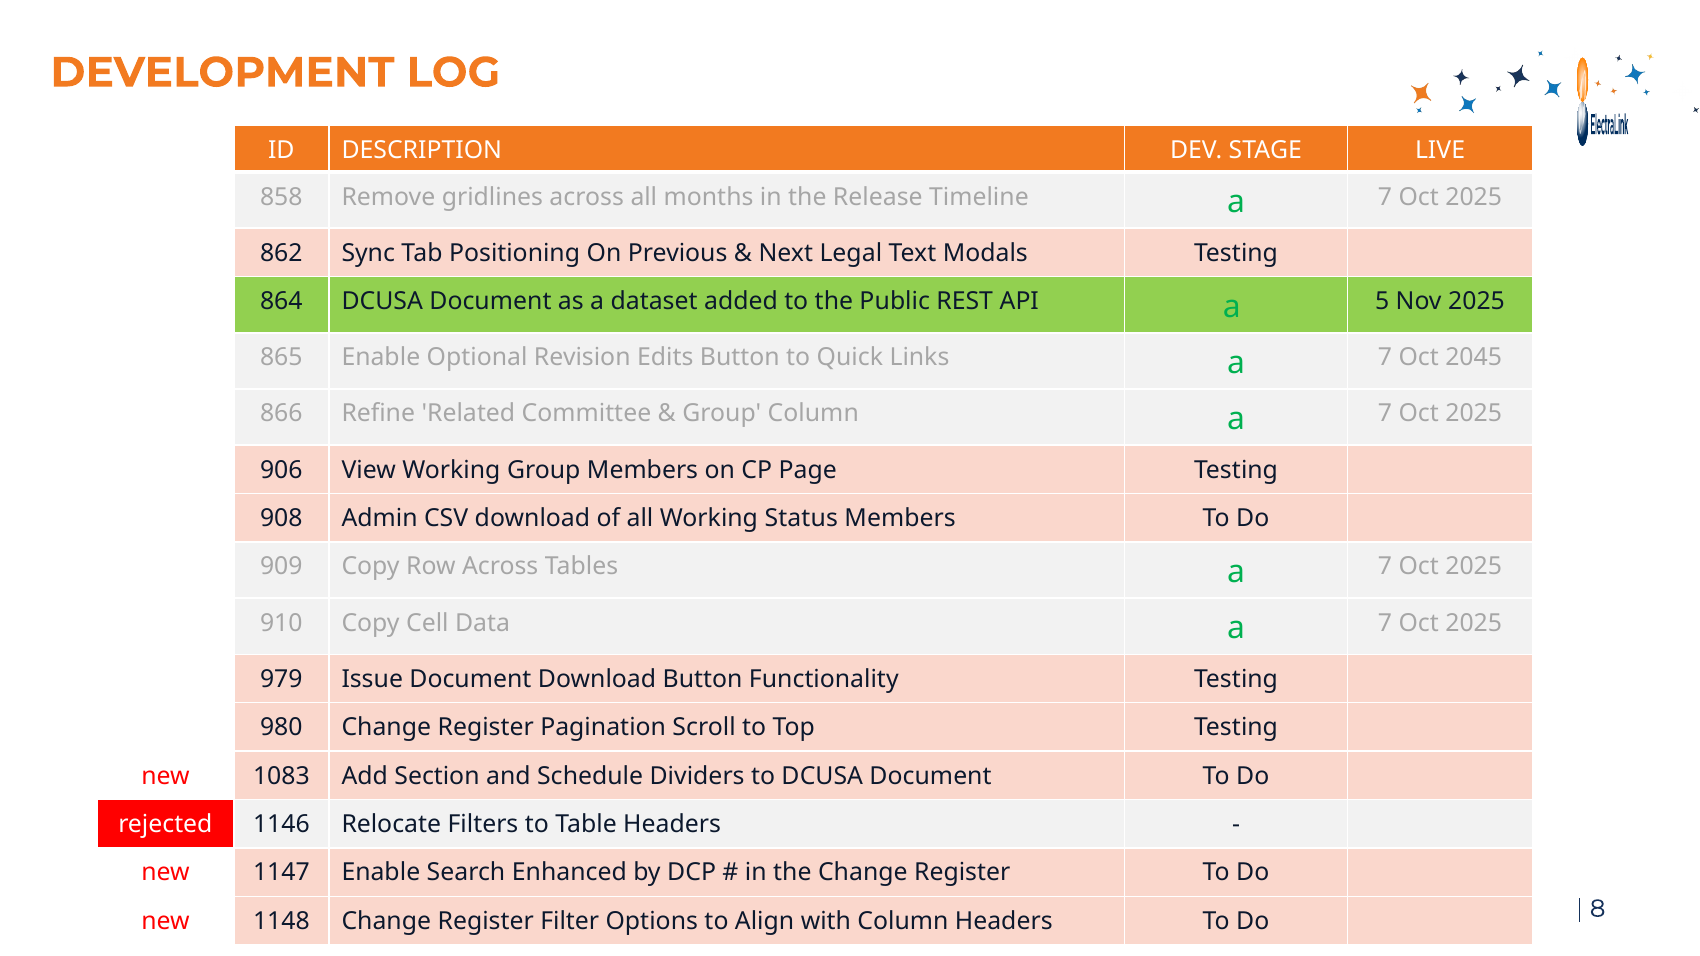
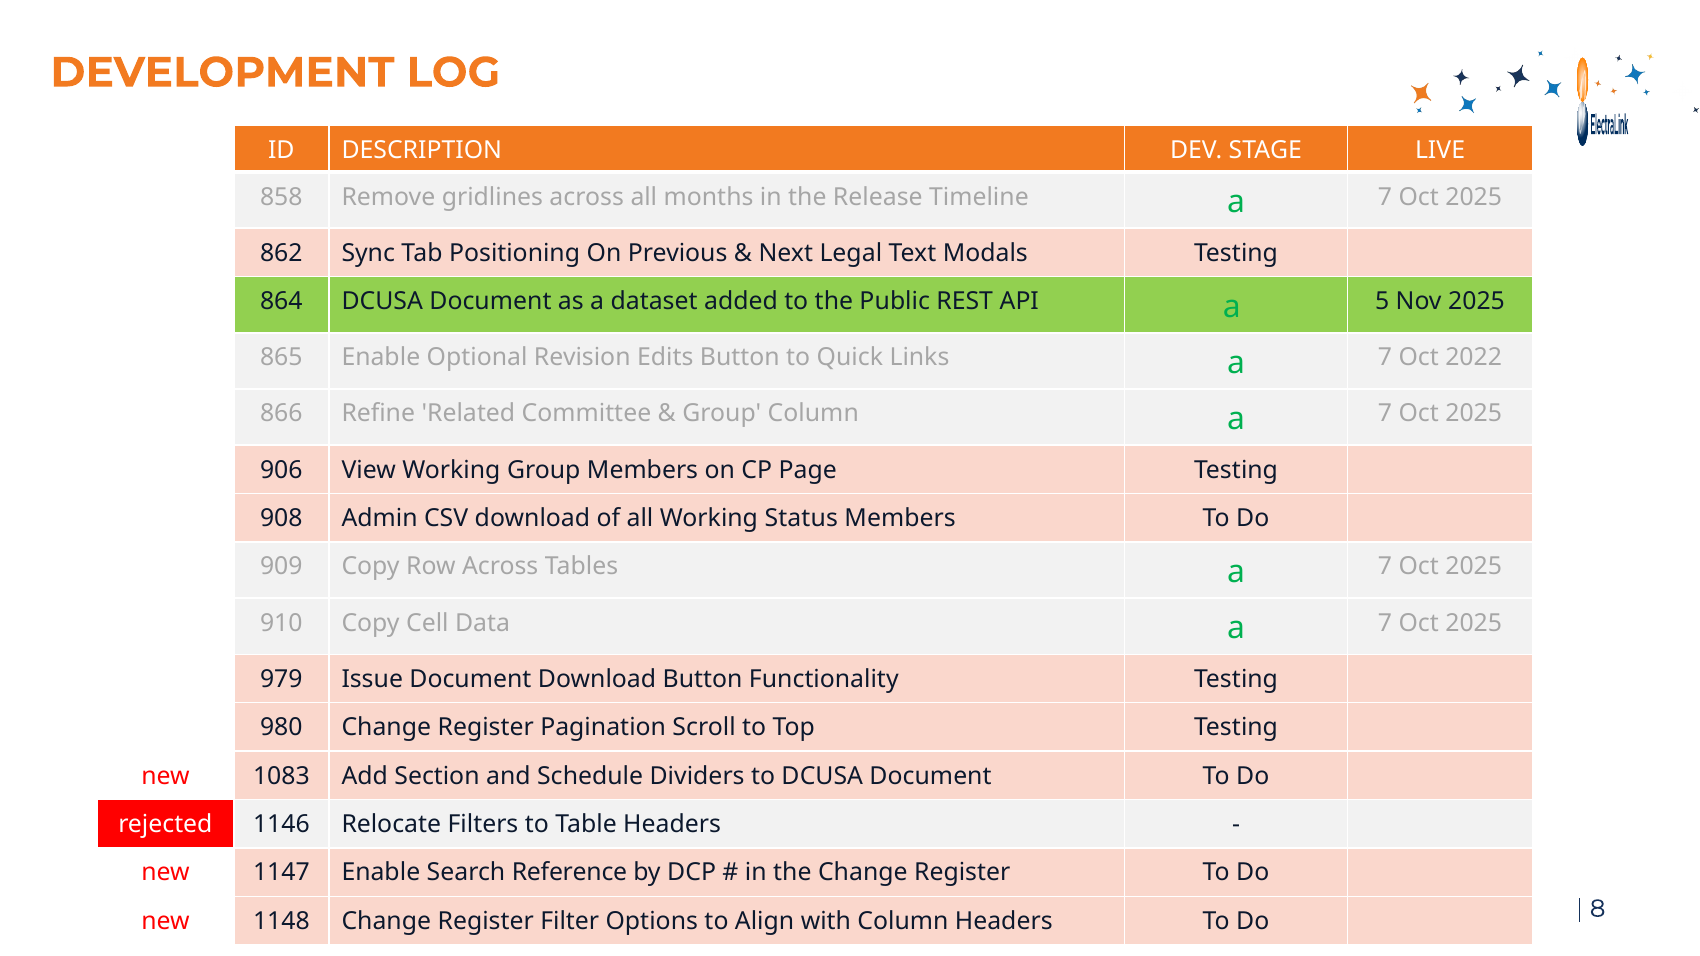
2045: 2045 -> 2022 (1474, 358)
Enhanced: Enhanced -> Reference (570, 873)
